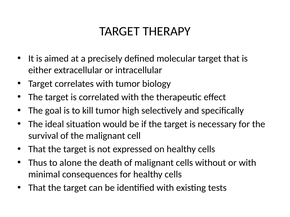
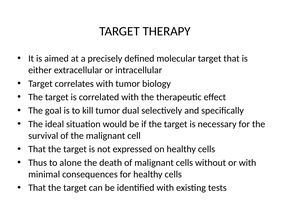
high: high -> dual (131, 111)
